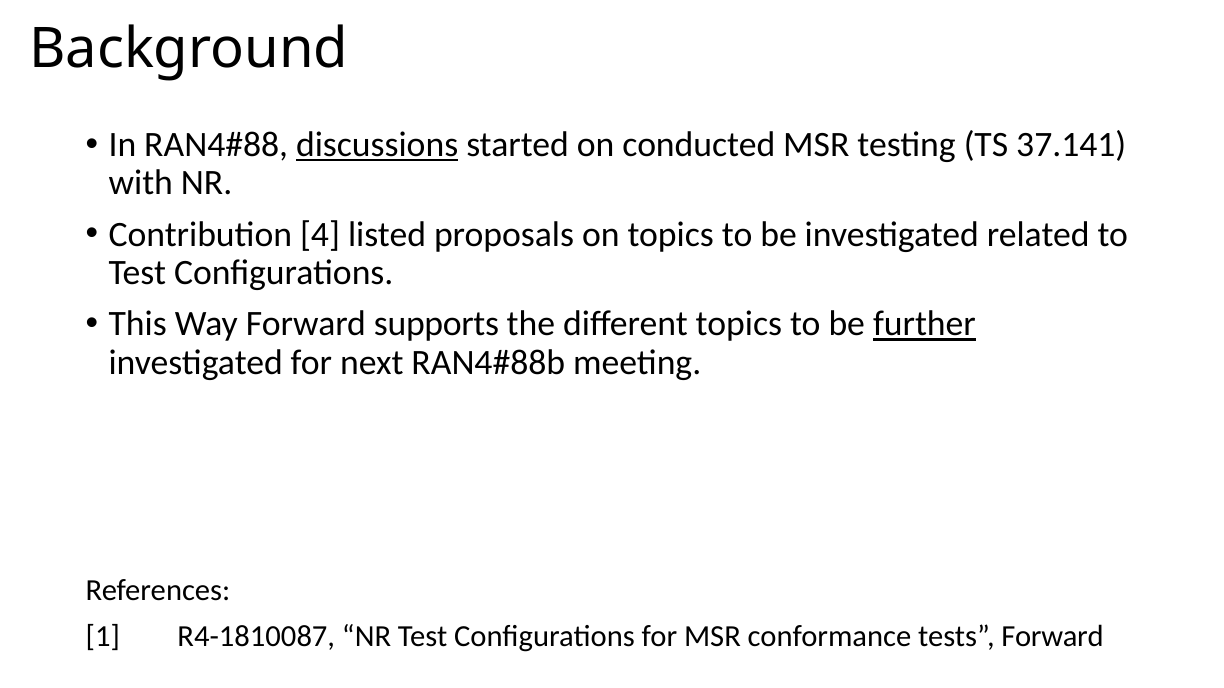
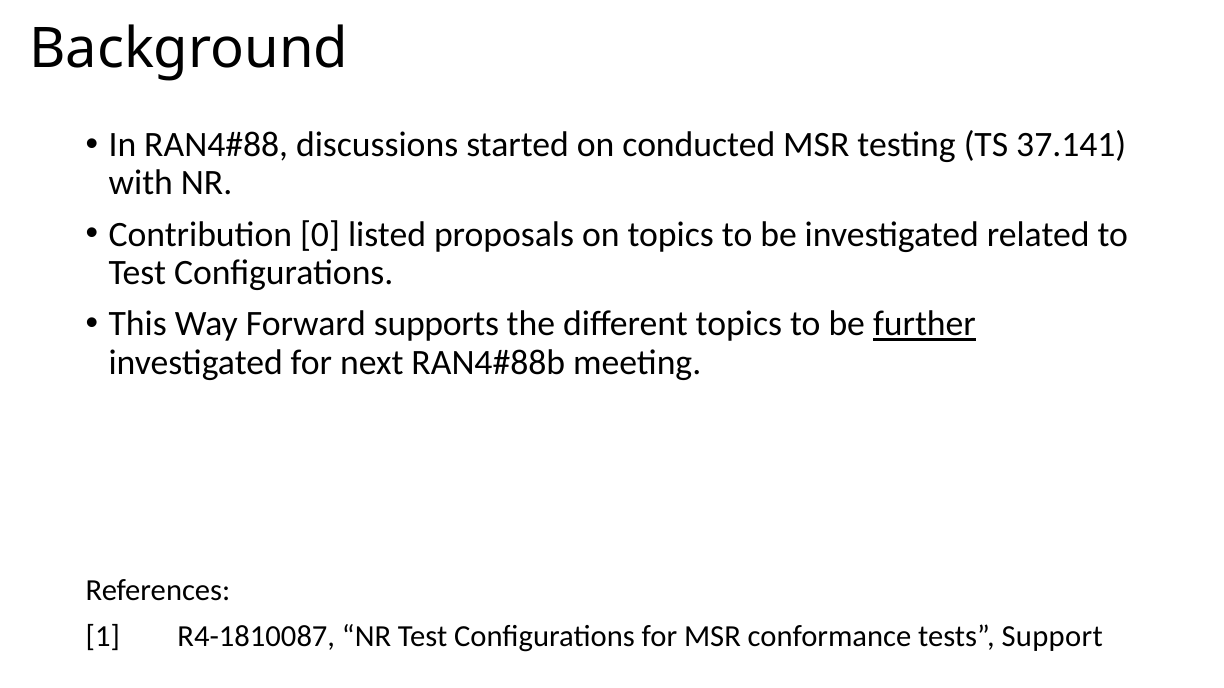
discussions underline: present -> none (377, 145)
4: 4 -> 0 (320, 235)
tests Forward: Forward -> Support (1052, 636)
